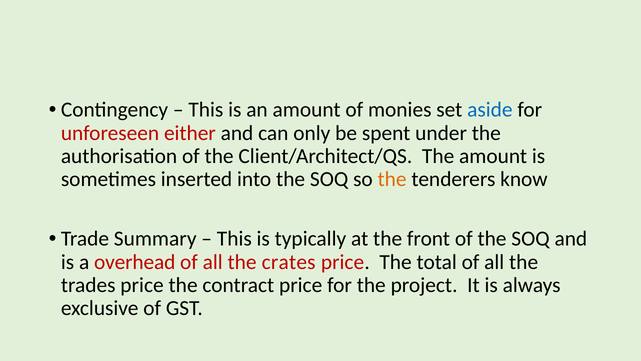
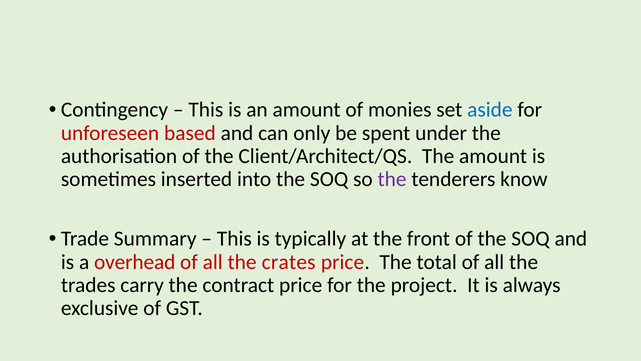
either: either -> based (190, 133)
the colour: orange -> purple (392, 179)
trades price: price -> carry (142, 285)
